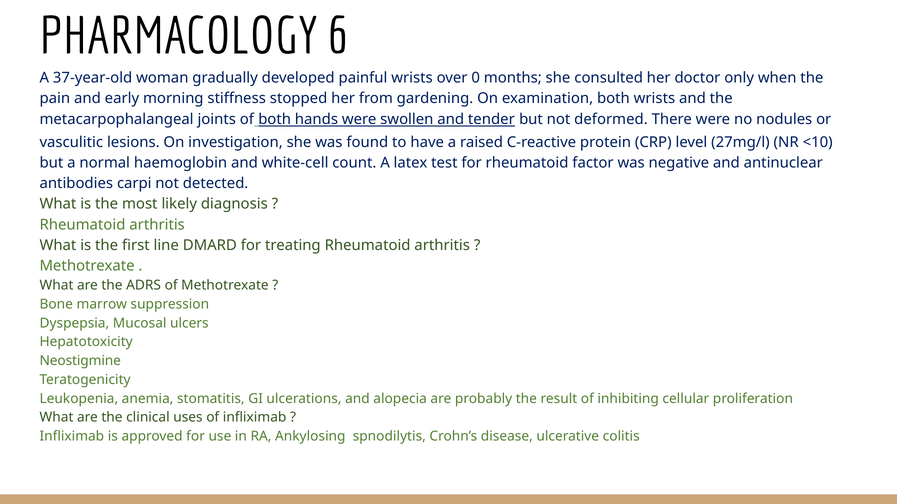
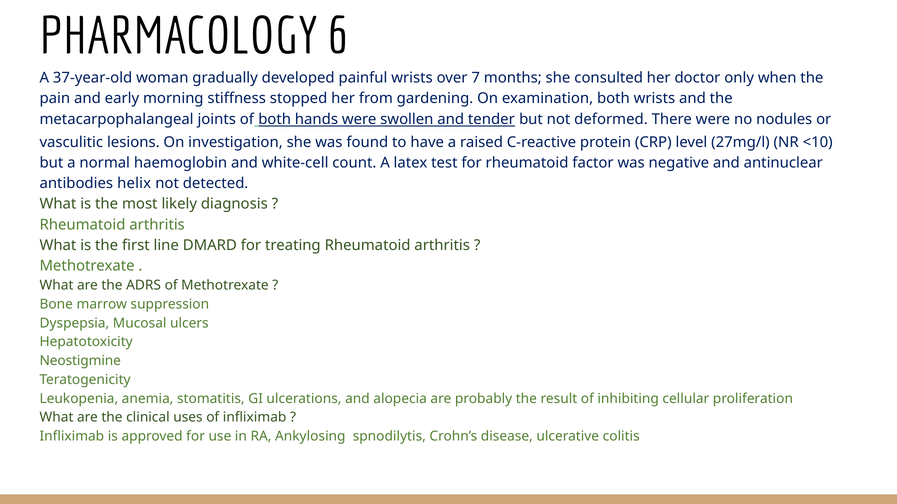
0: 0 -> 7 (476, 78)
carpi: carpi -> helix (134, 184)
